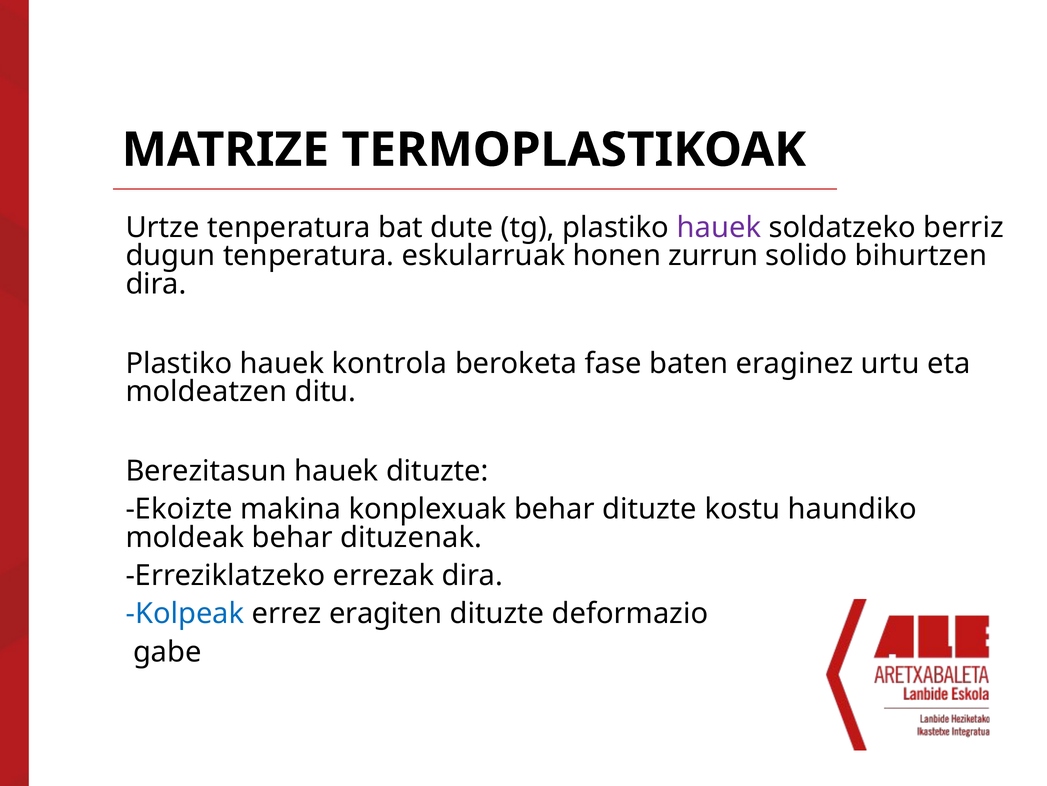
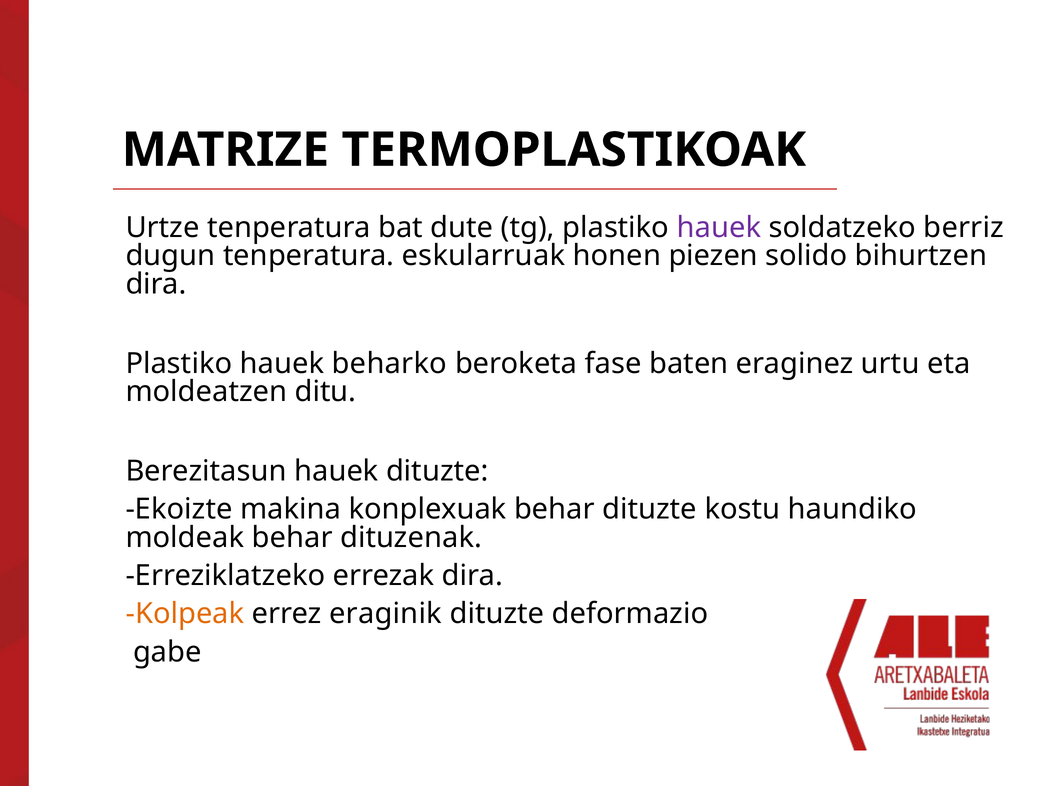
zurrun: zurrun -> piezen (713, 256)
kontrola: kontrola -> beharko (389, 363)
Kolpeak colour: blue -> orange (185, 613)
eragiten: eragiten -> eraginik (386, 613)
